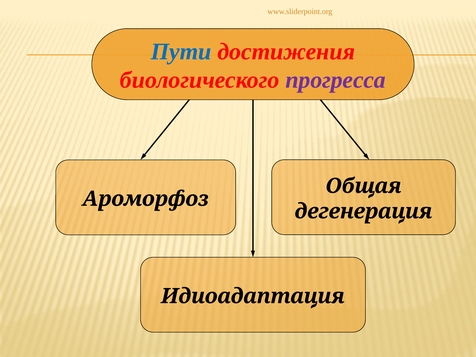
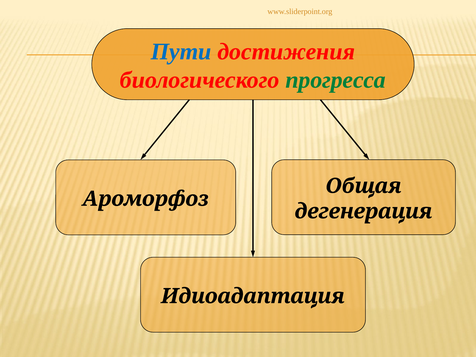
прогресса colour: purple -> green (336, 80)
